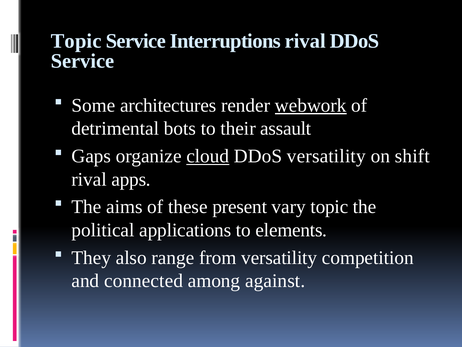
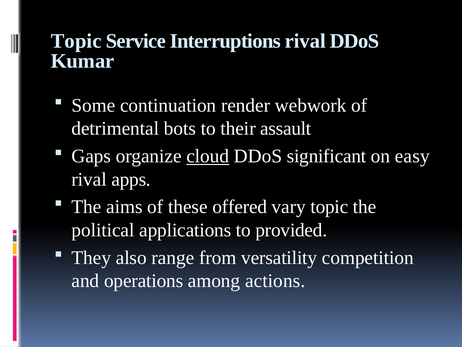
Service: Service -> Kumar (83, 61)
architectures: architectures -> continuation (168, 105)
webwork underline: present -> none (311, 105)
DDoS versatility: versatility -> significant (326, 156)
shift: shift -> easy (412, 156)
present: present -> offered (240, 207)
elements: elements -> provided (291, 230)
connected: connected -> operations (144, 280)
against: against -> actions (275, 280)
